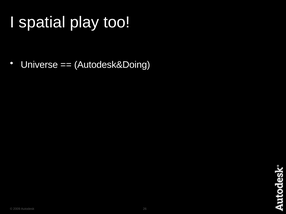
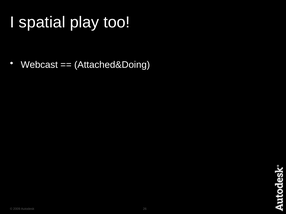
Universe: Universe -> Webcast (39, 65)
Autodesk&Doing: Autodesk&Doing -> Attached&Doing (112, 65)
